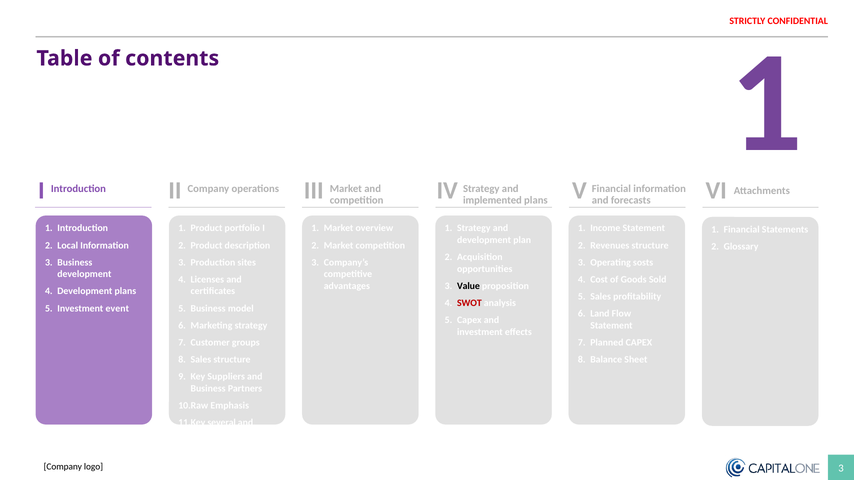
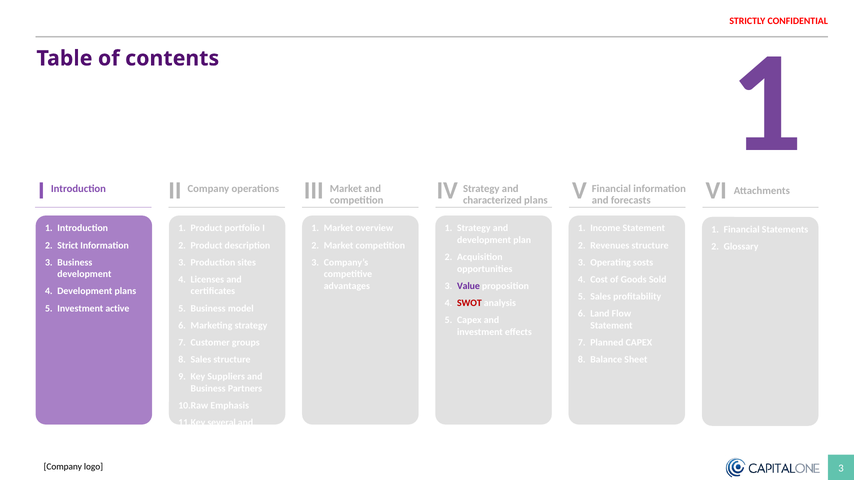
implemented: implemented -> characterized (492, 200)
Local: Local -> Strict (68, 246)
Value colour: black -> purple (468, 286)
event: event -> active (117, 309)
